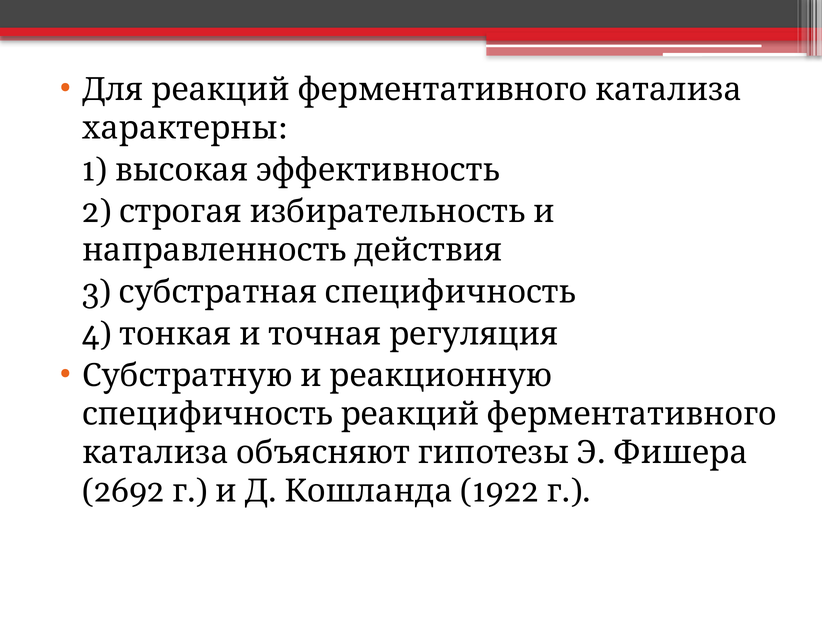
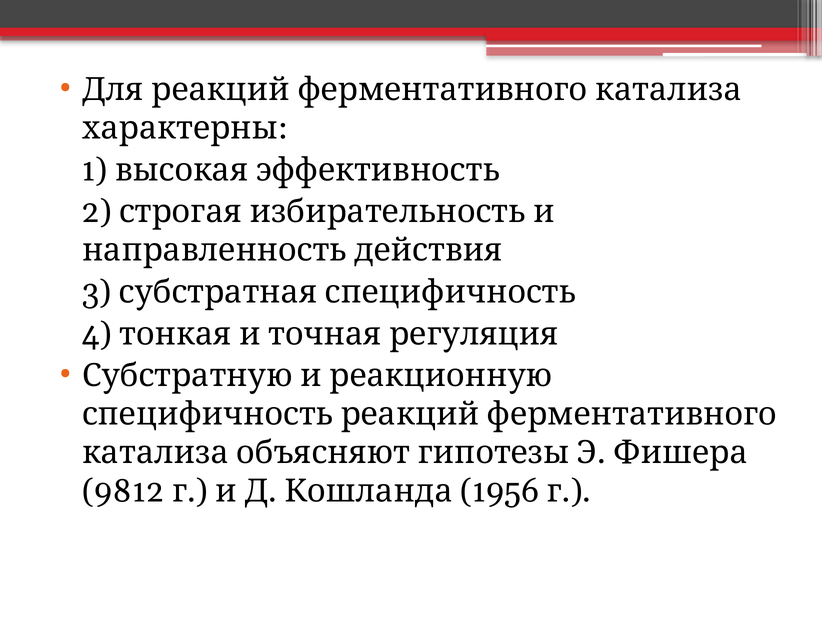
2692: 2692 -> 9812 (123, 491)
1922: 1922 -> 1956 (500, 491)
